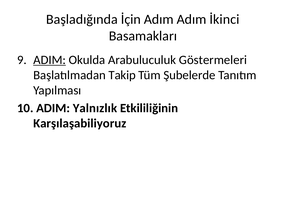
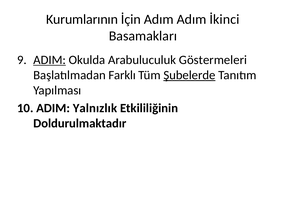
Başladığında: Başladığında -> Kurumlarının (82, 19)
Takip: Takip -> Farklı (122, 75)
Şubelerde underline: none -> present (189, 75)
Karşılaşabiliyoruz: Karşılaşabiliyoruz -> Doldurulmaktadır (80, 124)
